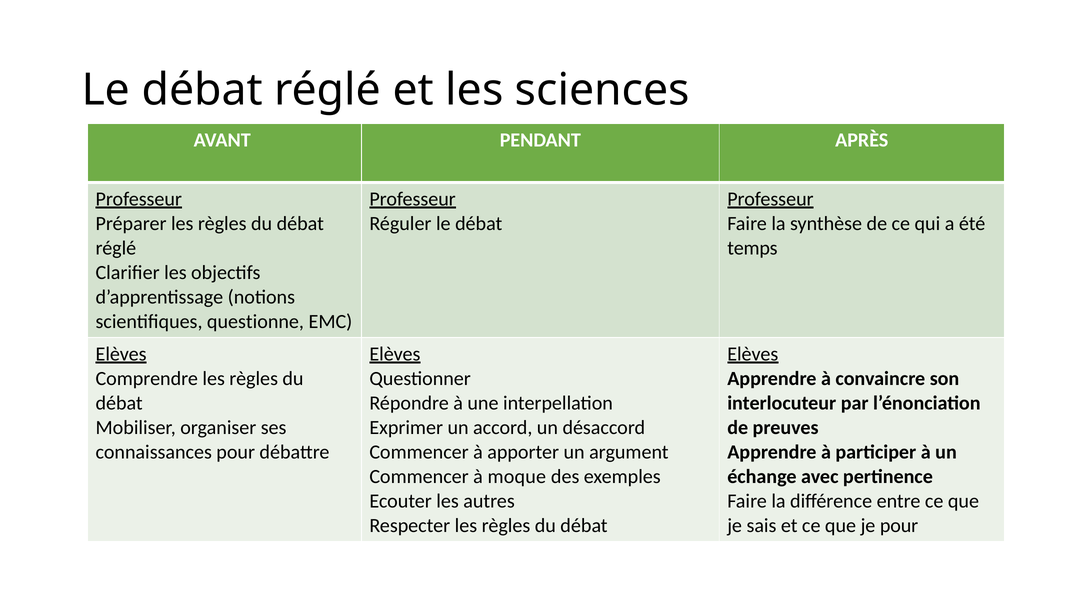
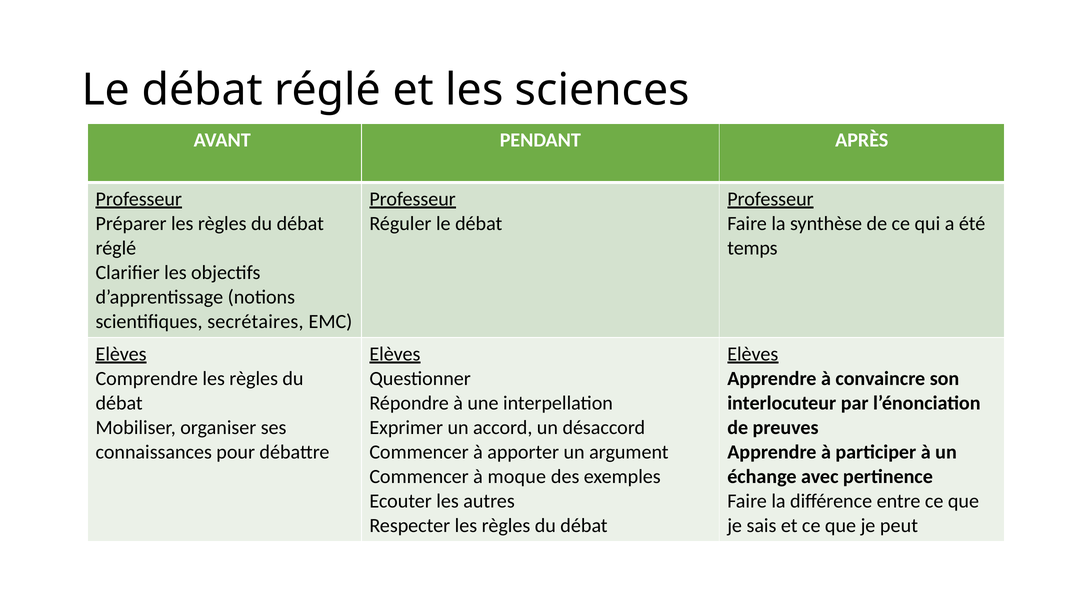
questionne: questionne -> secrétaires (255, 322)
je pour: pour -> peut (899, 526)
